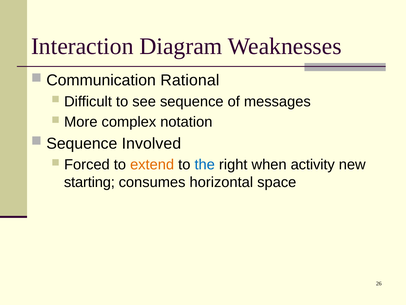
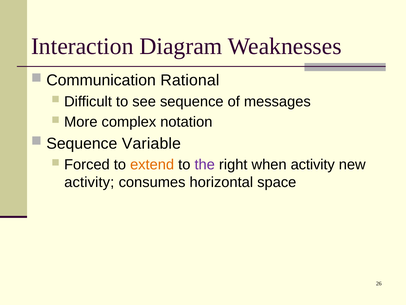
Involved: Involved -> Variable (151, 143)
the colour: blue -> purple (205, 165)
starting: starting -> activity (89, 182)
